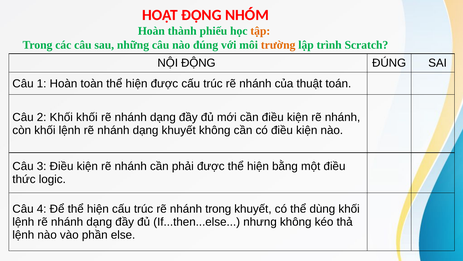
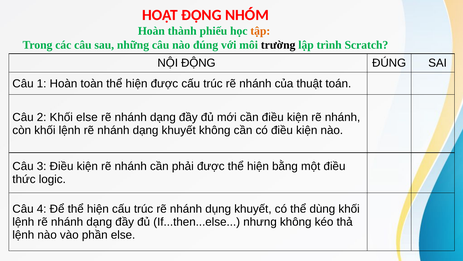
trường colour: orange -> black (278, 45)
Khối khối: khối -> else (87, 117)
nhánh trong: trong -> dụng (218, 209)
